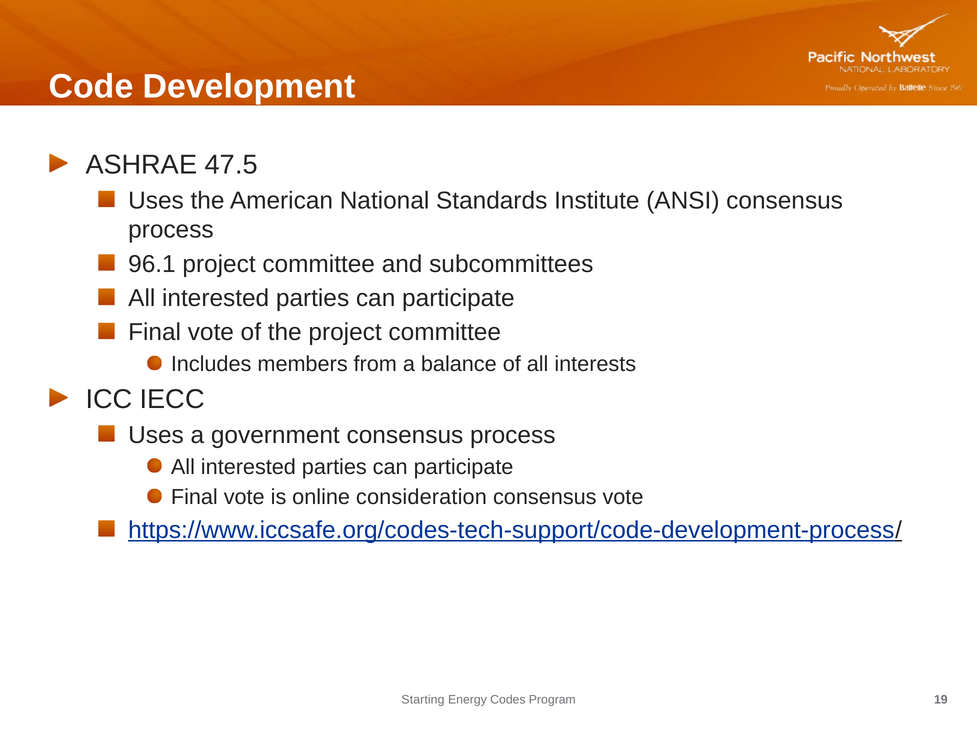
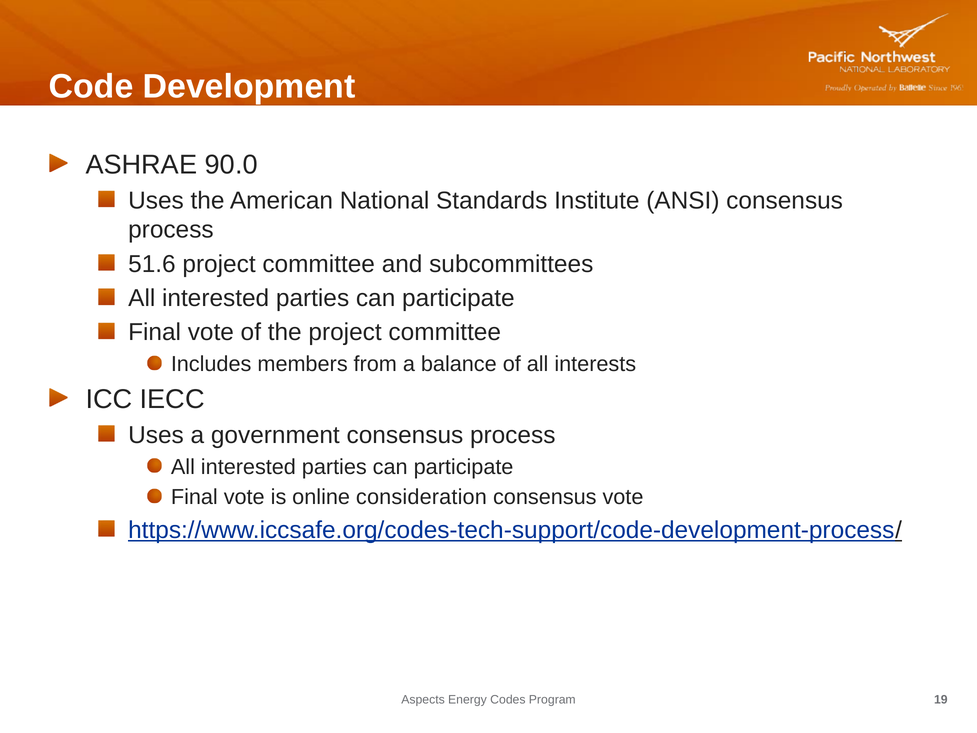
47.5: 47.5 -> 90.0 (231, 165)
96.1: 96.1 -> 51.6 (152, 264)
Starting: Starting -> Aspects (423, 699)
